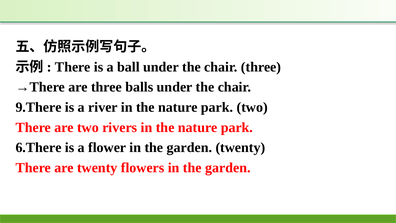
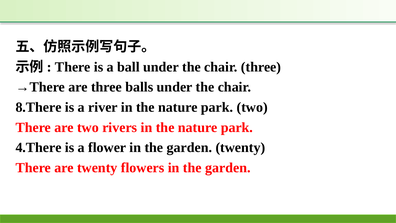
9.There: 9.There -> 8.There (38, 107)
6.There: 6.There -> 4.There (38, 147)
